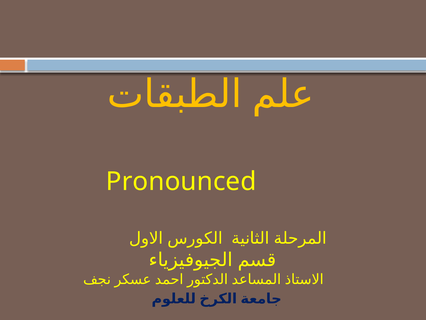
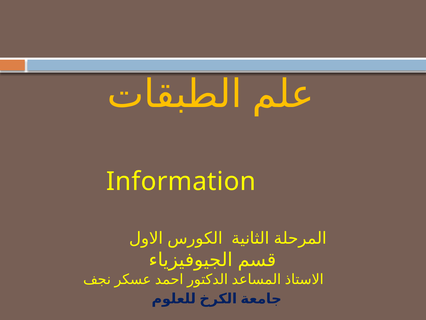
Pronounced: Pronounced -> Information (181, 181)
